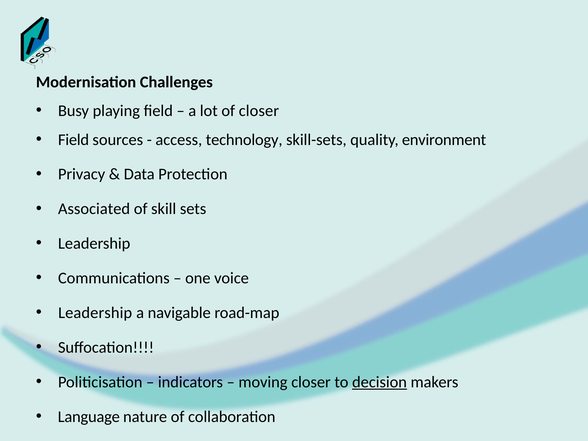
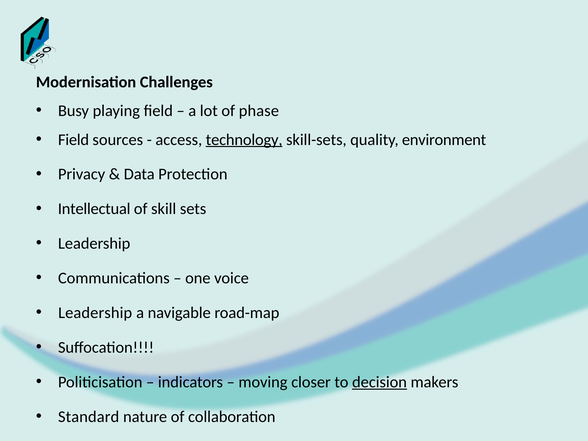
of closer: closer -> phase (259, 111)
technology underline: none -> present (244, 140)
Associated: Associated -> Intellectual (94, 209)
Language: Language -> Standard (89, 417)
